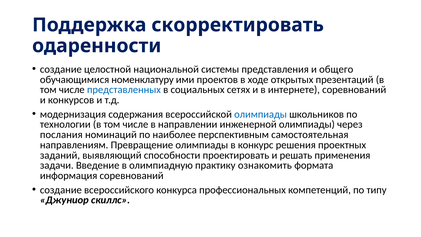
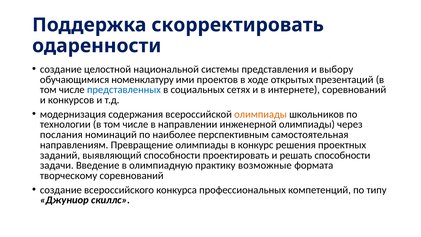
общего: общего -> выбору (336, 69)
олимпиады colour: blue -> orange (261, 114)
решать применения: применения -> способности (342, 155)
ознакомить: ознакомить -> возможные (265, 165)
информация: информация -> творческому (69, 176)
